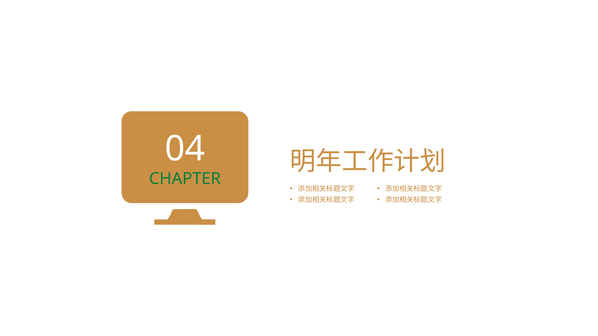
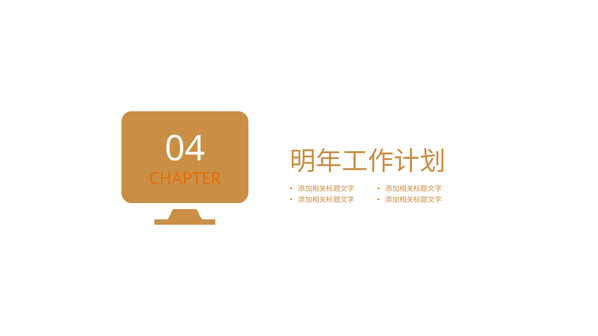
CHAPTER colour: green -> orange (185, 179)
